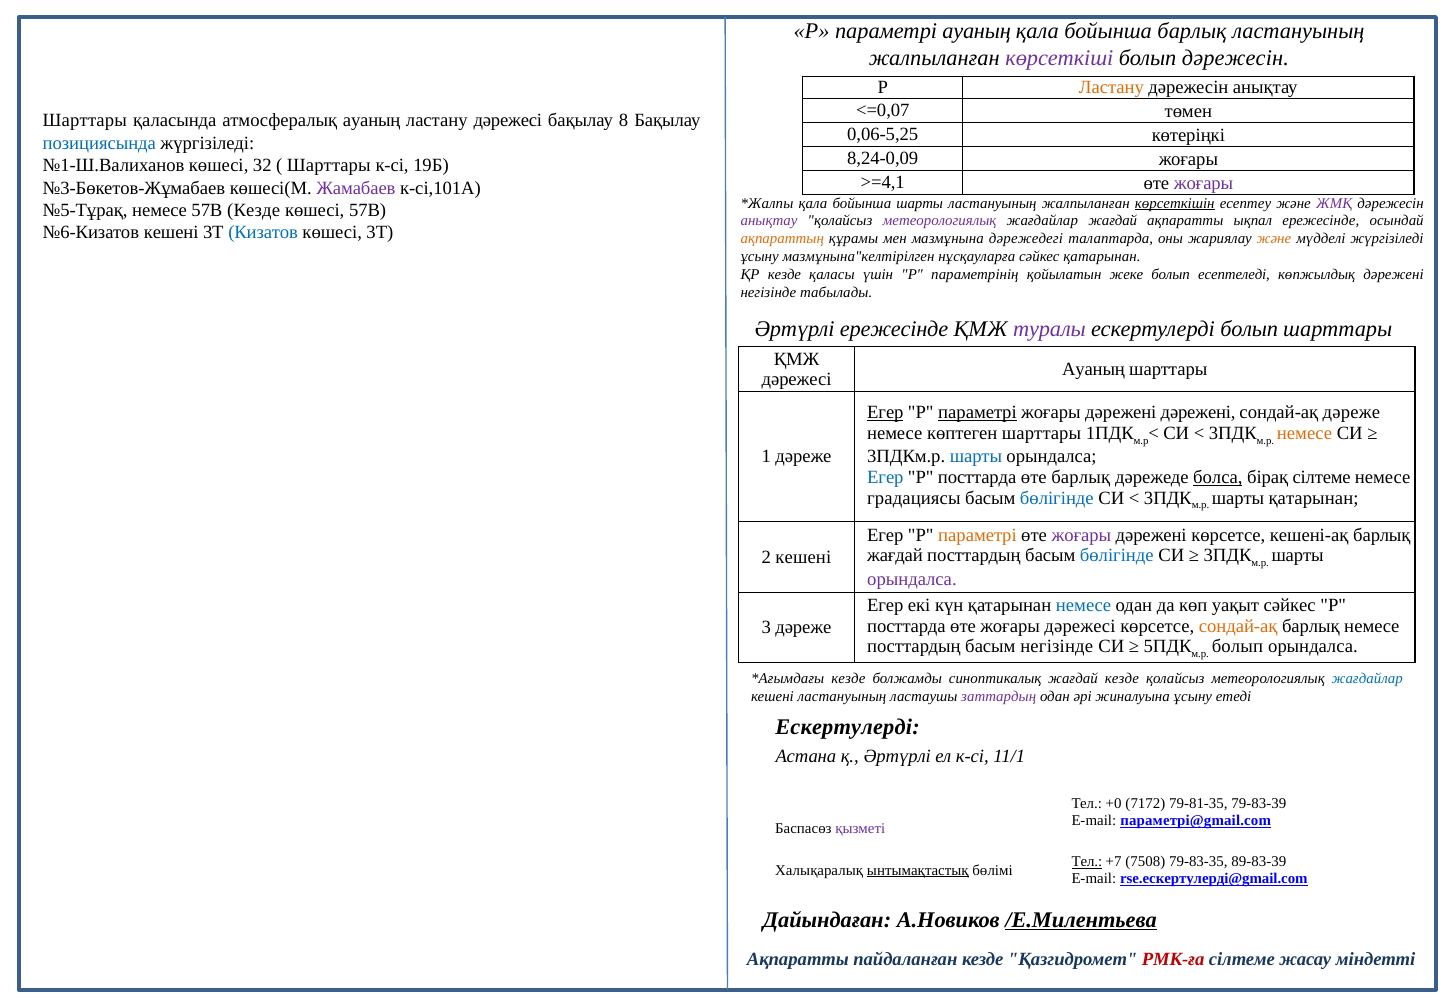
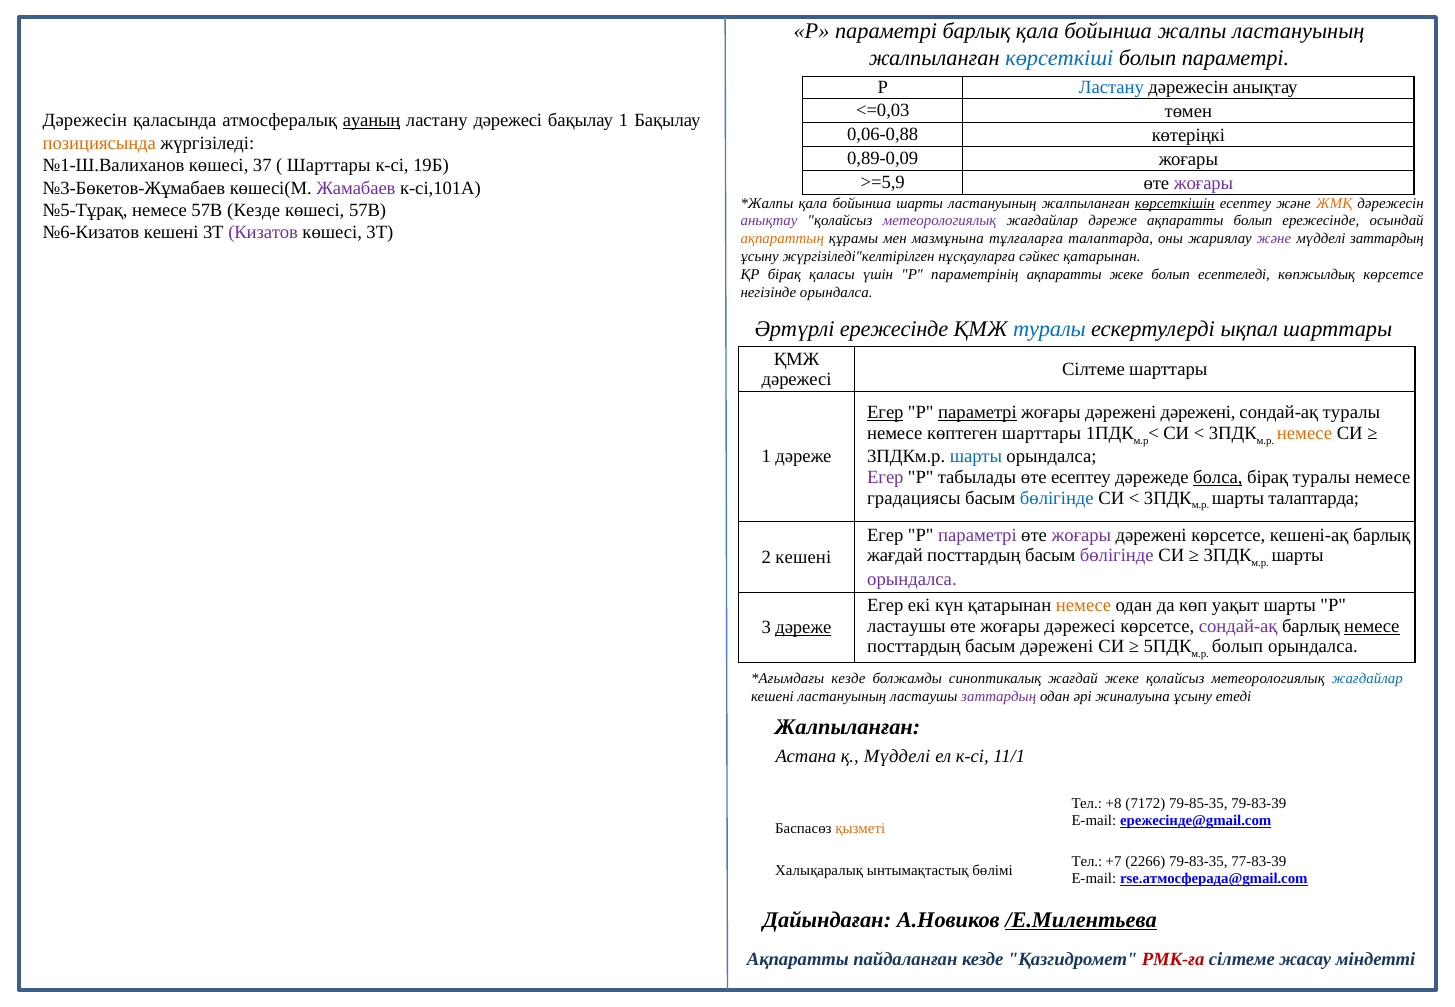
параметрі ауаның: ауаның -> барлық (977, 31)
бойынша барлық: барлық -> жалпы (1192, 31)
көрсеткіші colour: purple -> blue (1059, 58)
болып дәрежесін: дәрежесін -> параметрі (1236, 58)
Ластану colour: orange -> blue (1111, 88)
<=0,07: <=0,07 -> <=0,03 (883, 111)
Шарттары: Шарттары -> Дәрежесін (85, 121)
ауаның underline: none -> present (372, 121)
бақылау 8: 8 -> 1 (624, 121)
0,06-5,25: 0,06-5,25 -> 0,06-0,88 (883, 135)
позициясында colour: blue -> orange (99, 143)
8,24-0,09: 8,24-0,09 -> 0,89-0,09 (883, 159)
32: 32 -> 37 (262, 166)
>=4,1: >=4,1 -> >=5,9 (883, 183)
ЖМҚ colour: purple -> orange (1334, 203)
жағдайлар жағдай: жағдай -> дәреже (1113, 221)
ақпаратты ықпал: ықпал -> болып (1253, 221)
Кизатов colour: blue -> purple (263, 233)
дәрежедегі: дәрежедегі -> тұлғаларға (1026, 239)
және colour: orange -> purple (1274, 239)
мүдделі жүргізіледі: жүргізіледі -> заттардың (1387, 239)
мазмұнына"келтірілген: мазмұнына"келтірілген -> жүргізіледі"келтірілген (859, 257)
ҚР кезде: кезде -> бірақ (784, 275)
параметрінің қойылатын: қойылатын -> ақпаратты (1064, 275)
көпжылдық дәрежені: дәрежені -> көрсетсе (1393, 275)
негізінде табылады: табылады -> орындалса (836, 293)
туралы colour: purple -> blue (1049, 329)
ескертулерді болып: болып -> ықпал (1249, 329)
Ауаның: Ауаның -> Сілтеме (1093, 369)
сондай-ақ дәреже: дәреже -> туралы (1351, 413)
Егер colour: blue -> purple (885, 478)
P посттарда: посттарда -> табылады (977, 478)
өте барлық: барлық -> есептеу (1081, 478)
бірақ сілтеме: сілтеме -> туралы (1321, 478)
шарты қатарынан: қатарынан -> талаптарда (1314, 498)
параметрі colour: orange -> purple (977, 535)
бөлігінде colour: blue -> purple (1117, 556)
немесе colour: blue -> orange (1083, 606)
уақыт сәйкес: сәйкес -> шарты (1290, 606)
посттарда: посттарда -> ластаушы (906, 626)
сондай-ақ colour: orange -> purple (1238, 626)
немесе underline: none -> present (1372, 626)
дәреже underline: none -> present (803, 628)
басым негізінде: негізінде -> дәрежені (1057, 647)
жағдай кезде: кезде -> жеке (1122, 679)
Ескертулерді: Ескертулерді -> Жалпыланған (848, 728)
қ Әртүрлі: Әртүрлі -> Мүдделі (897, 757)
+0: +0 -> +8 (1114, 804)
79-81-35: 79-81-35 -> 79-85-35 (1198, 804)
параметрі@gmail.com: параметрі@gmail.com -> ережесінде@gmail.com (1196, 821)
қызметі colour: purple -> orange (860, 829)
Тел underline: present -> none (1087, 862)
7508: 7508 -> 2266 (1145, 862)
89-83-39: 89-83-39 -> 77-83-39 (1259, 862)
ынтымақтастық underline: present -> none (918, 871)
rse.ескертулерді@gmail.com: rse.ескертулерді@gmail.com -> rse.атмосферада@gmail.com (1214, 879)
